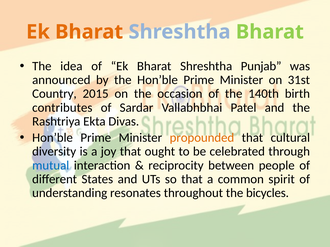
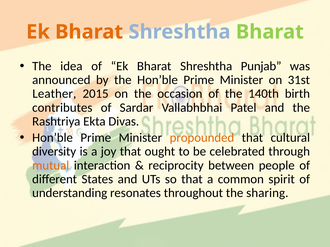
Country: Country -> Leather (54, 94)
mutual colour: blue -> orange (51, 166)
bicycles: bicycles -> sharing (267, 193)
